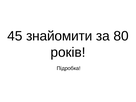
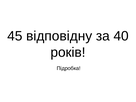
знайомити: знайомити -> відповідну (59, 36)
80: 80 -> 40 (121, 36)
